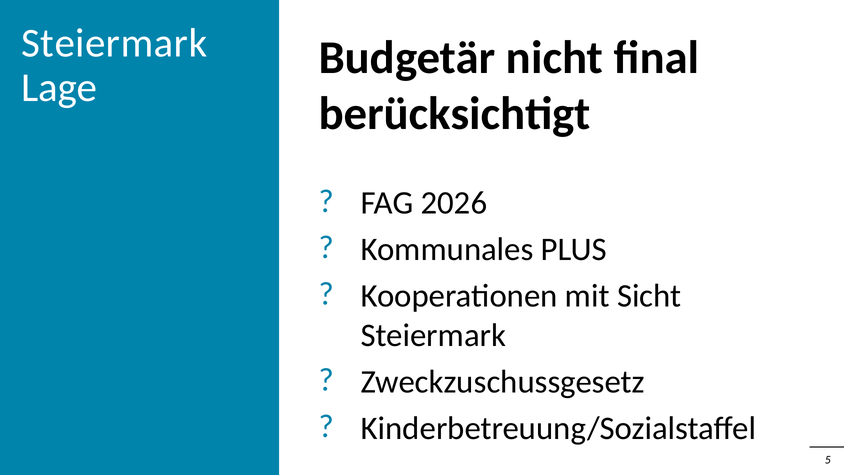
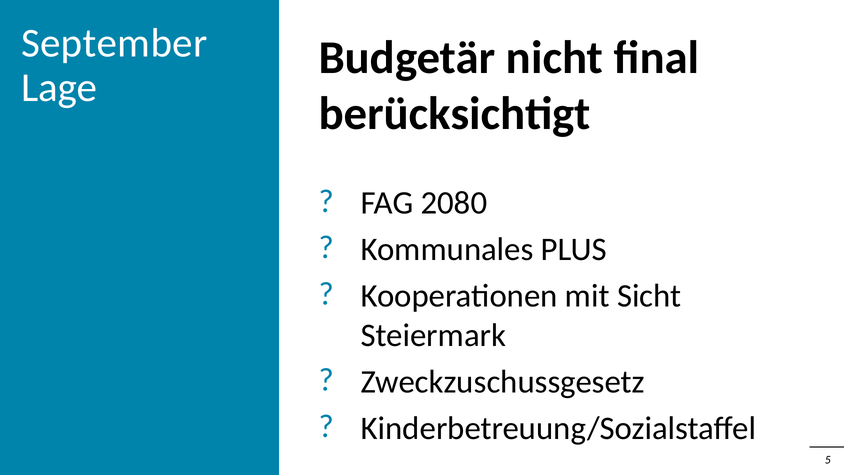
Steiermark: Steiermark -> September (114, 43)
2026: 2026 -> 2080 (454, 203)
